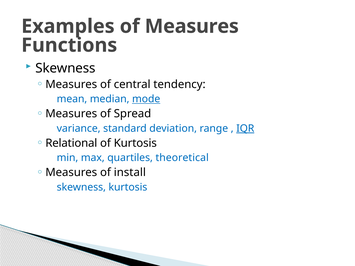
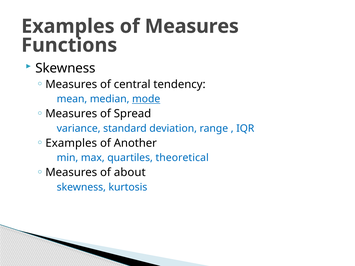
IQR underline: present -> none (245, 129)
Relational: Relational -> Examples (71, 143)
of Kurtosis: Kurtosis -> Another (135, 143)
install: install -> about (130, 173)
